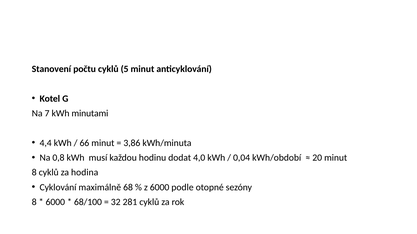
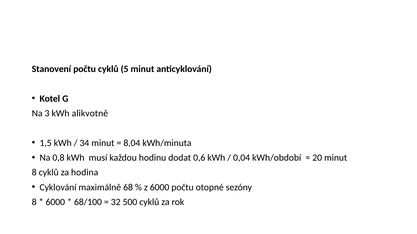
7: 7 -> 3 (47, 114)
minutami: minutami -> alikvotně (90, 114)
4,4: 4,4 -> 1,5 (46, 143)
66: 66 -> 34 (84, 143)
3,86: 3,86 -> 8,04 (132, 143)
4,0: 4,0 -> 0,6 (199, 158)
6000 podle: podle -> počtu (183, 188)
281: 281 -> 500 (130, 203)
